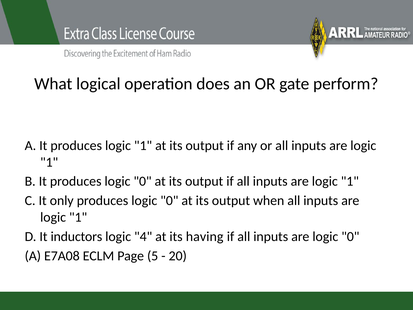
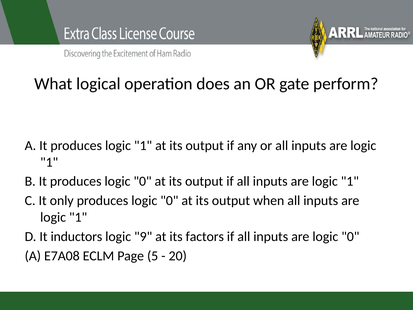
4: 4 -> 9 (143, 236)
having: having -> factors (205, 236)
